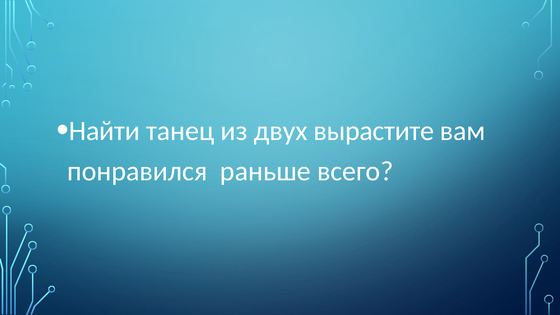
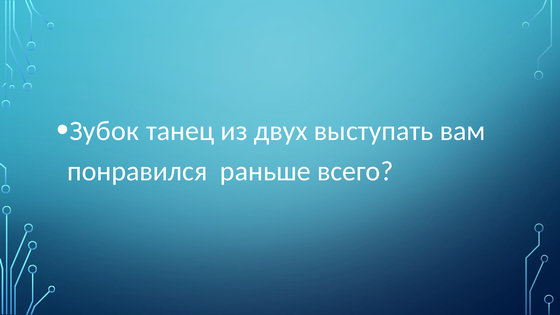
Найти: Найти -> Зубок (104, 131)
вырастите: вырастите -> выступать (374, 131)
